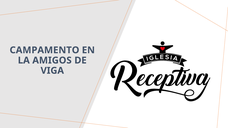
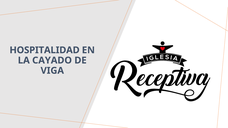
CAMPAMENTO: CAMPAMENTO -> HOSPITALIDAD (45, 50)
AMIGOS: AMIGOS -> CAYADO (52, 60)
